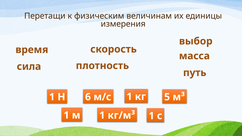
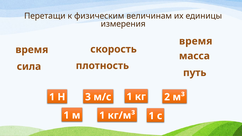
выбор: выбор -> время (196, 41)
6: 6 -> 3 (88, 97)
5: 5 -> 2 (167, 97)
